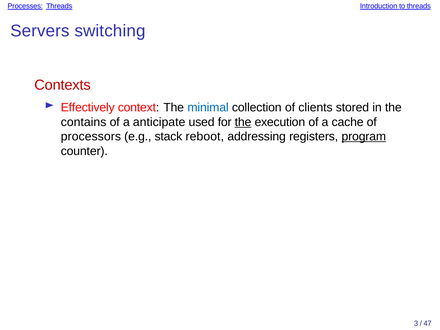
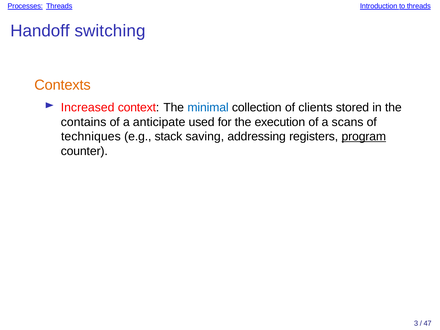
Servers: Servers -> Handoff (40, 31)
Contexts colour: red -> orange (62, 85)
Effectively: Effectively -> Increased (88, 108)
the underline: present -> none (243, 122)
cache: cache -> scans (348, 122)
processors: processors -> techniques (91, 137)
reboot: reboot -> saving (205, 137)
